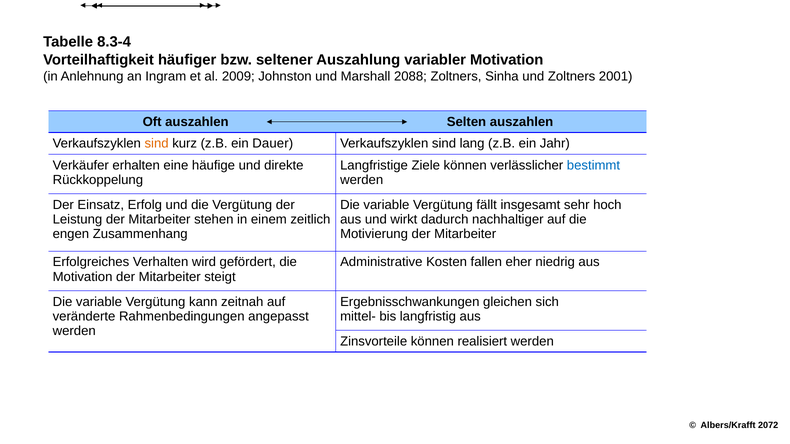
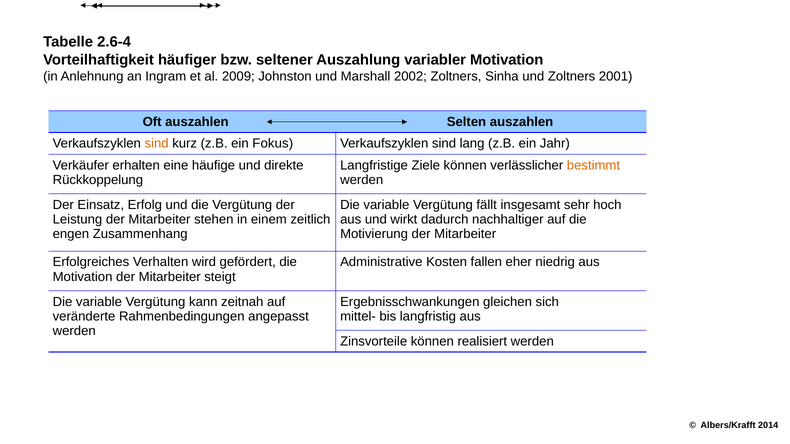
8.3-4: 8.3-4 -> 2.6-4 (114, 42)
2088: 2088 -> 2002 (410, 76)
Dauer: Dauer -> Fokus (273, 144)
bestimmt colour: blue -> orange (593, 165)
2072: 2072 -> 2014 (768, 425)
